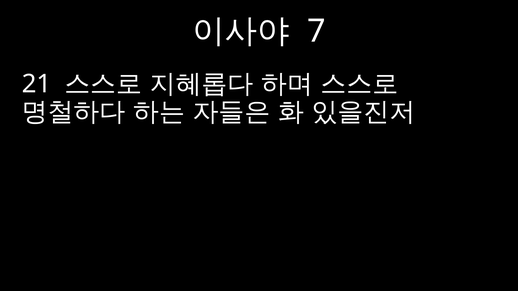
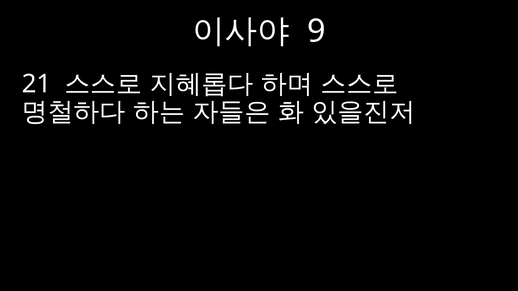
7: 7 -> 9 (316, 31)
